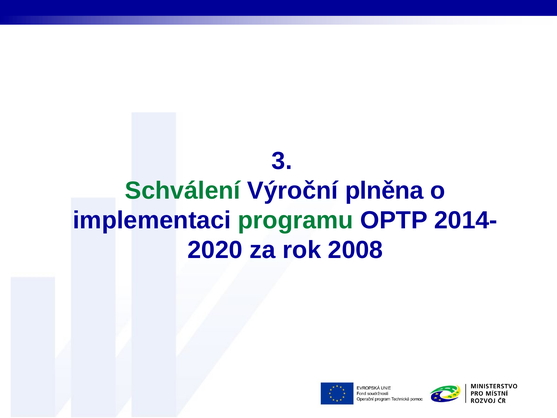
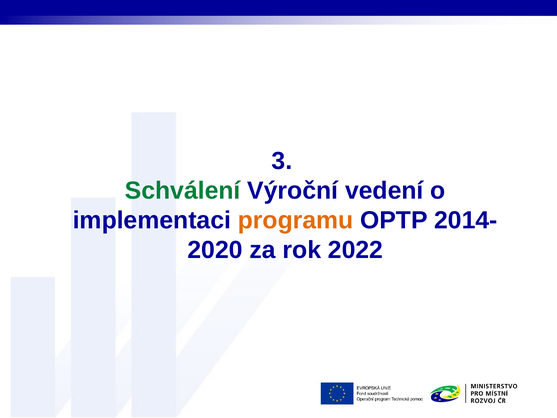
plněna: plněna -> vedení (384, 191)
programu colour: green -> orange (296, 220)
2008: 2008 -> 2022 (355, 250)
